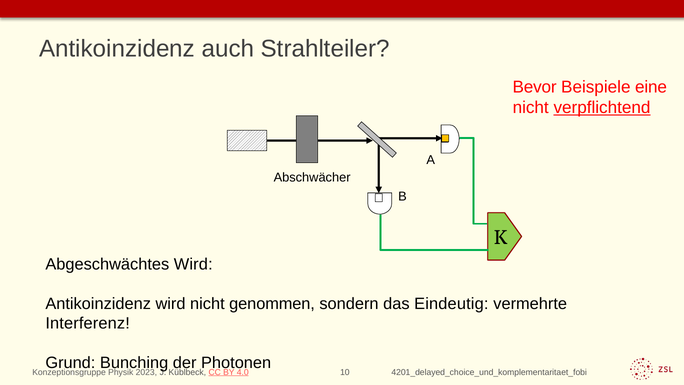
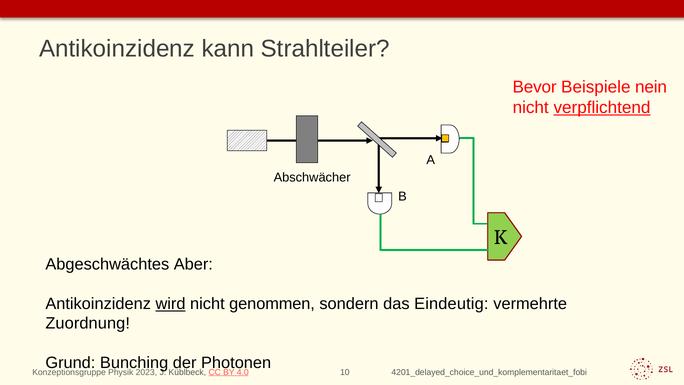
auch: auch -> kann (228, 49)
eine: eine -> nein (651, 87)
Abgeschwächtes Wird: Wird -> Aber (193, 264)
wird underline: none -> present (171, 304)
Interferenz: Interferenz -> Zuordnung (88, 323)
